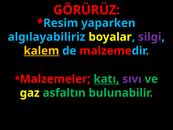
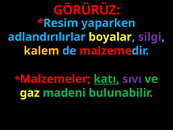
algılayabiliriz: algılayabiliriz -> adlandırılırlar (47, 37)
kalem underline: present -> none (41, 51)
asfaltın: asfaltın -> madeni (64, 93)
